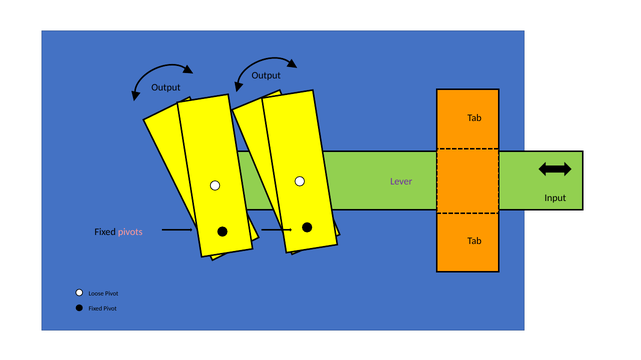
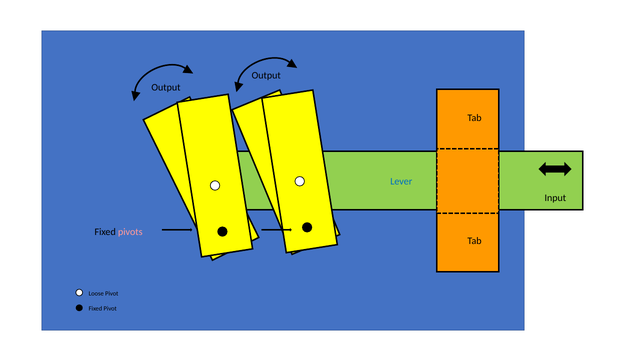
Lever colour: purple -> blue (401, 182)
